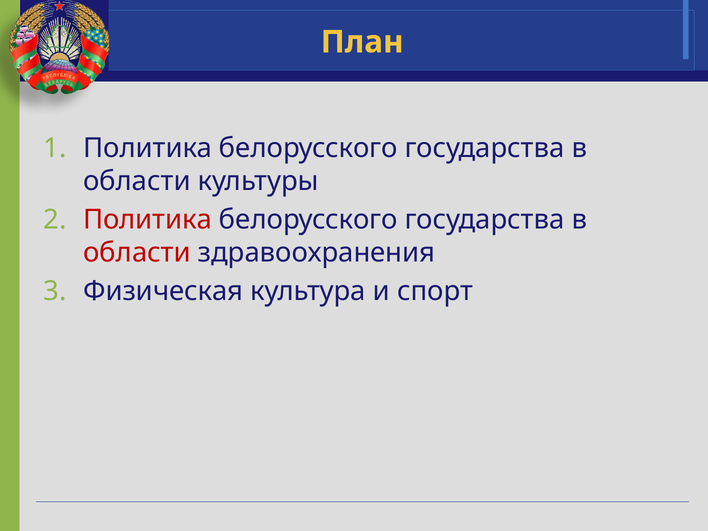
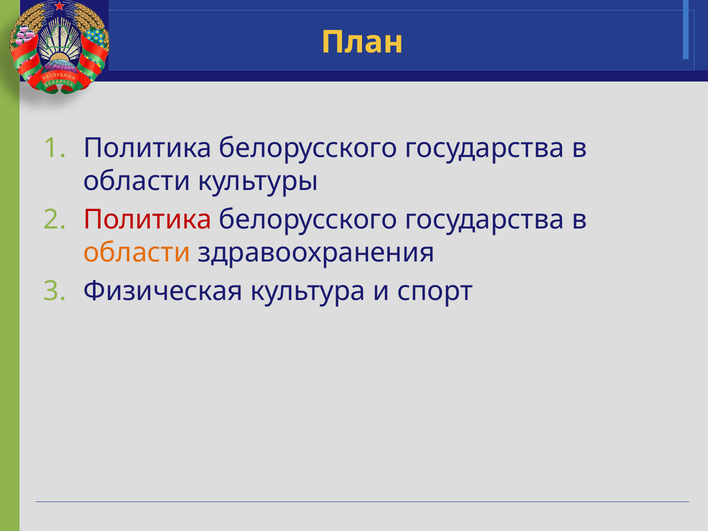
области colour: red -> orange (137, 253)
